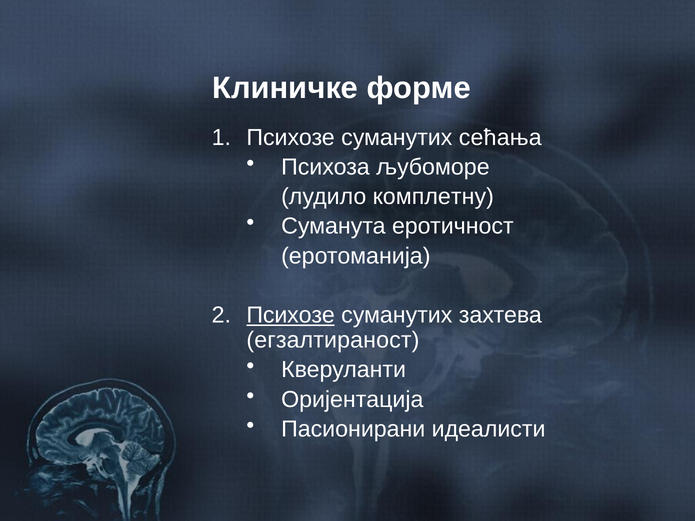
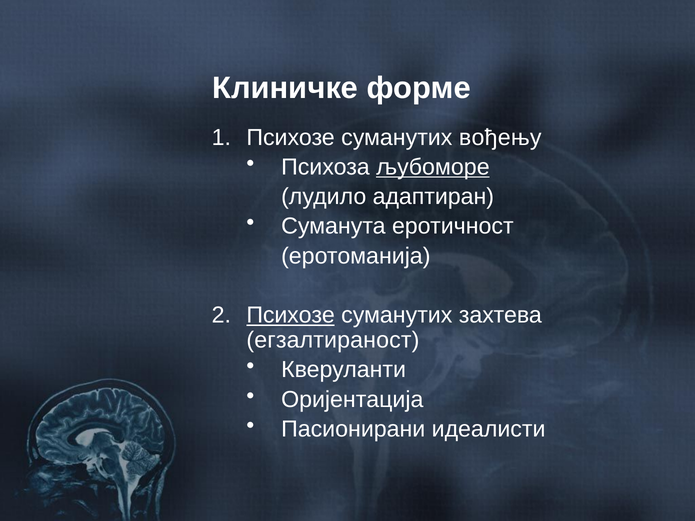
сећања: сећања -> вођењу (500, 137)
љубоморе underline: none -> present (433, 167)
комплетну: комплетну -> адаптиран (433, 197)
